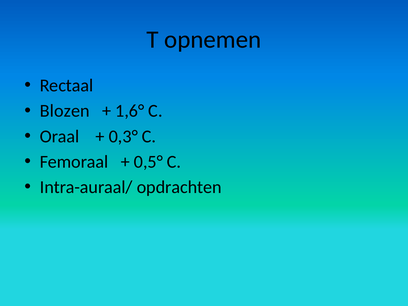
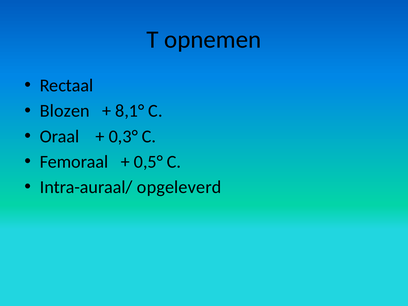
1,6°: 1,6° -> 8,1° (130, 111)
opdrachten: opdrachten -> opgeleverd (179, 187)
